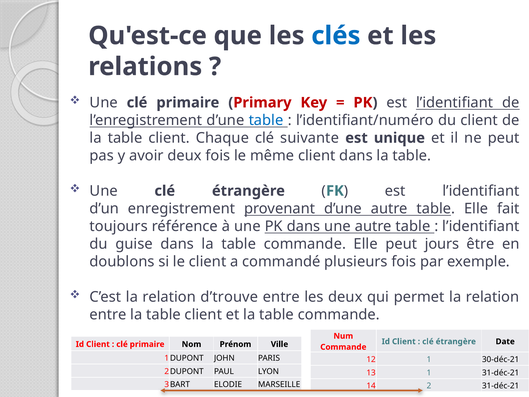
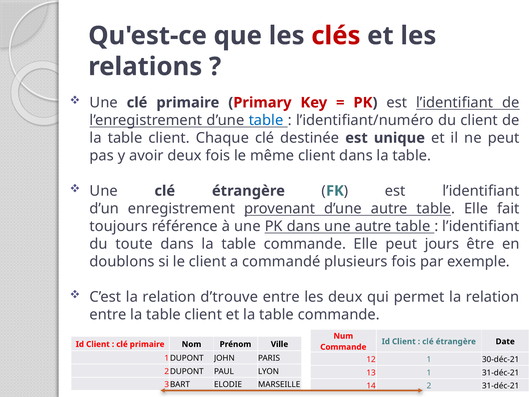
clés colour: blue -> red (336, 36)
suivante: suivante -> destinée (310, 138)
guise: guise -> toute (134, 244)
